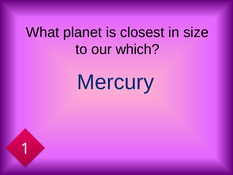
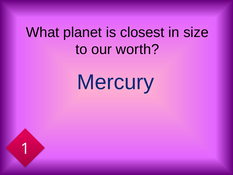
which: which -> worth (138, 49)
